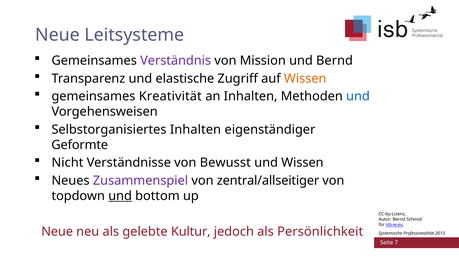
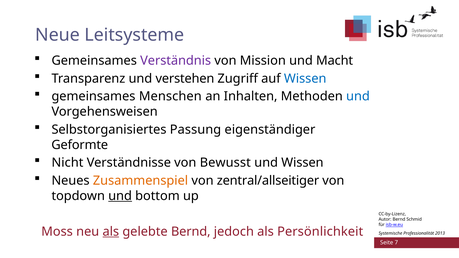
und Bernd: Bernd -> Macht (335, 61)
elastische: elastische -> verstehen (185, 79)
Wissen colour: orange -> blue (305, 79)
Kreativität: Kreativität -> Menschen (170, 96)
Selbstorganisiertes Inhalten: Inhalten -> Passung (195, 130)
Zusammenspiel colour: purple -> orange (141, 181)
Neue: Neue -> Moss (57, 232)
als underline: none -> present (111, 232)
gelebte Kultur: Kultur -> Bernd (191, 232)
